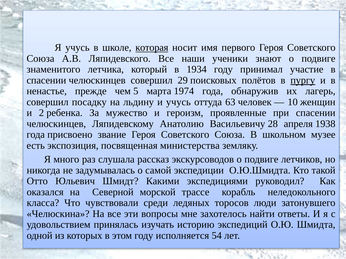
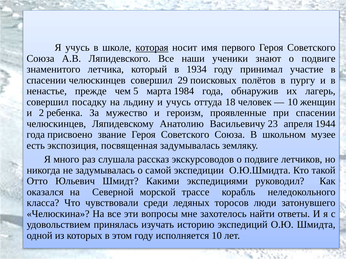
пургу underline: present -> none (303, 80)
1974: 1974 -> 1984 (184, 91)
63: 63 -> 18 (230, 102)
28: 28 -> 23 (273, 124)
1938: 1938 -> 1944 (325, 124)
посвященная министерства: министерства -> задумывалась (190, 146)
исполняется 54: 54 -> 10 (217, 236)
